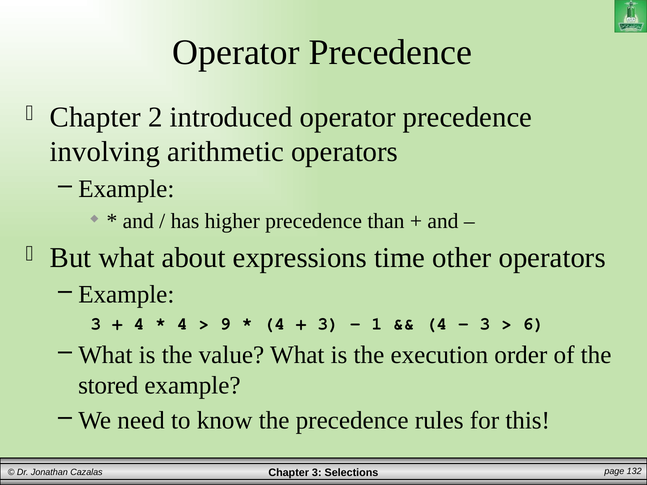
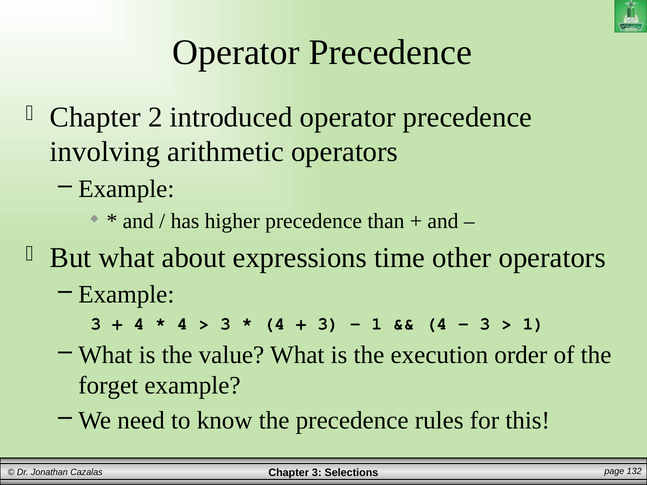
9: 9 -> 3 (225, 324)
6: 6 -> 1 (534, 324)
stored: stored -> forget (108, 385)
